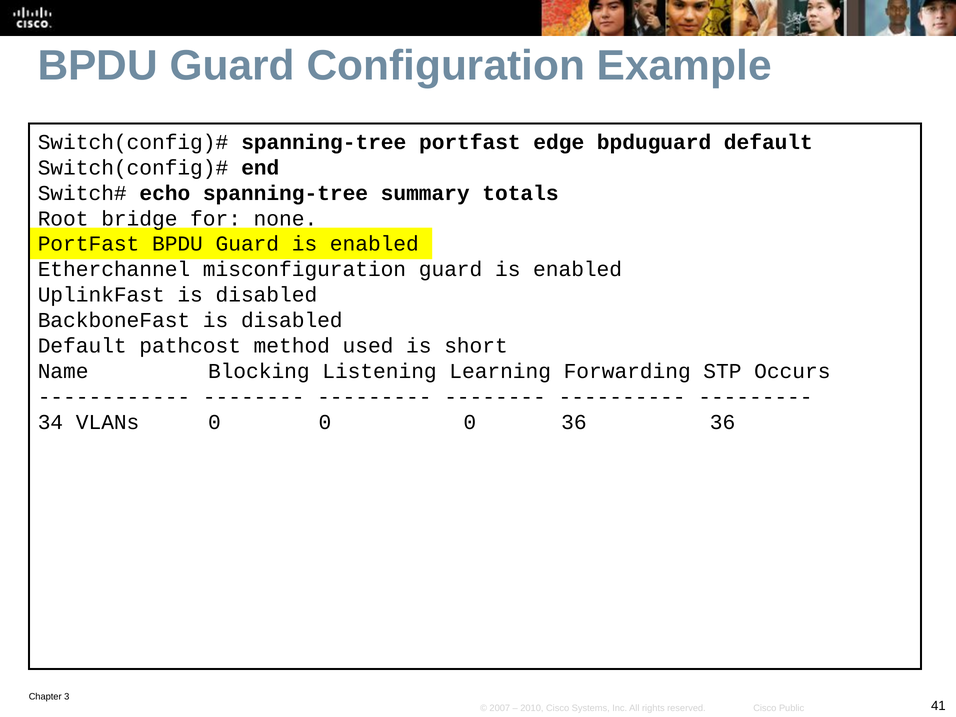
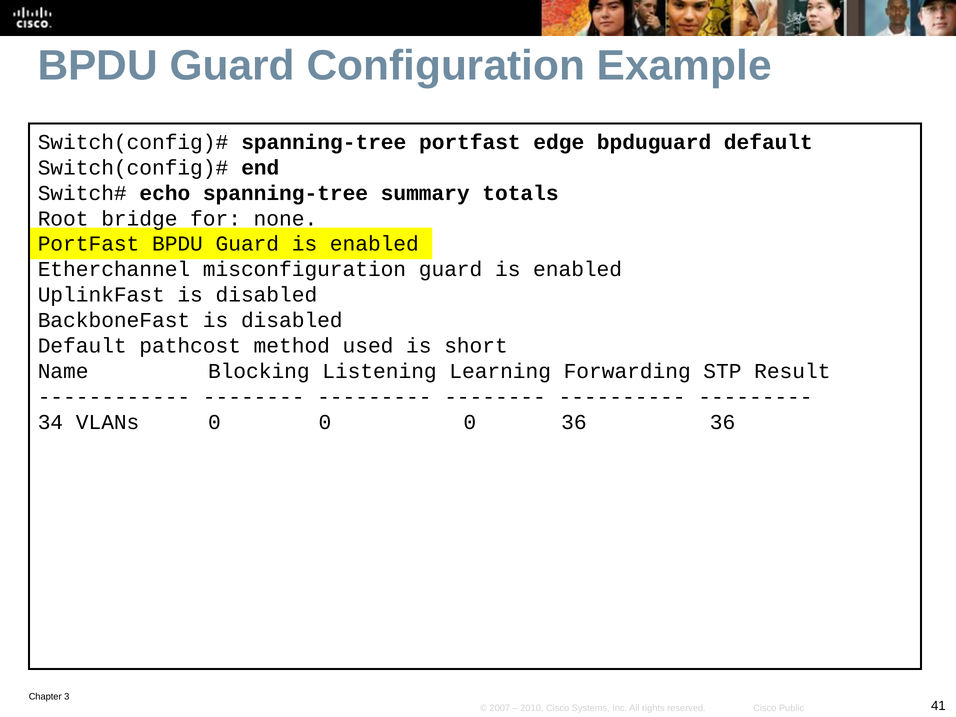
Occurs: Occurs -> Result (792, 371)
